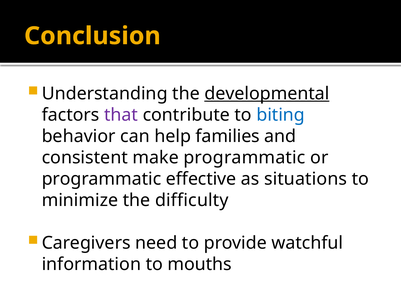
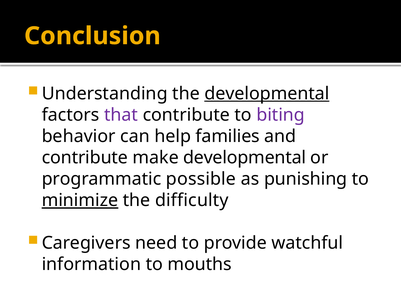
biting colour: blue -> purple (281, 115)
consistent: consistent -> contribute (85, 158)
make programmatic: programmatic -> developmental (245, 158)
effective: effective -> possible (201, 179)
situations: situations -> punishing (306, 179)
minimize underline: none -> present (80, 201)
